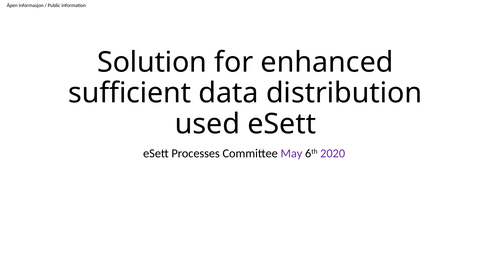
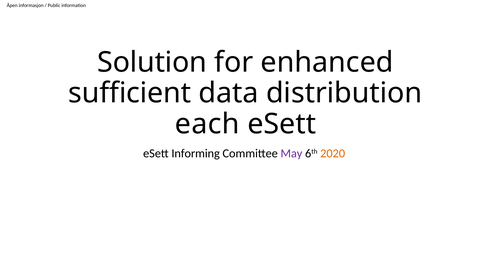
used: used -> each (207, 124)
Processes: Processes -> Informing (196, 153)
2020 colour: purple -> orange (333, 153)
